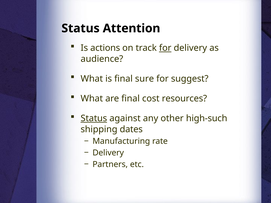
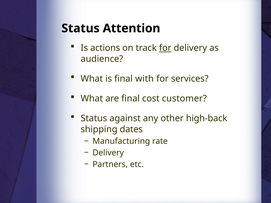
sure: sure -> with (144, 79)
suggest: suggest -> services (190, 79)
resources: resources -> customer (184, 99)
Status underline: present -> none (94, 119)
high-such: high-such -> high-back (207, 119)
